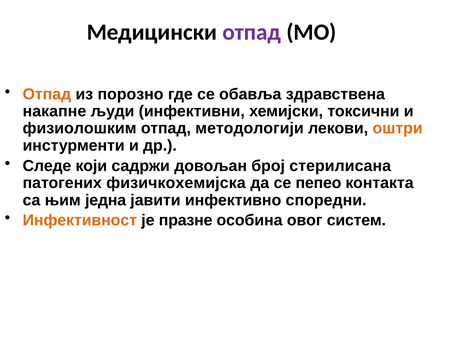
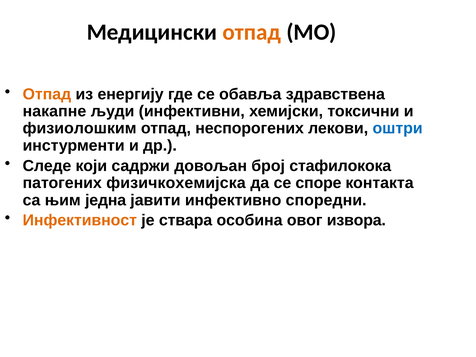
отпад colour: purple -> orange (252, 32)
порозно: порозно -> енергију (131, 94)
методологији: методологији -> неспорогених (250, 128)
оштри colour: orange -> blue (398, 128)
стерилисана: стерилисана -> стафилокока (340, 166)
пепео: пепео -> споре (318, 183)
празне: празне -> ствара (186, 220)
систем: систем -> извора (356, 220)
